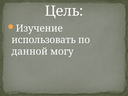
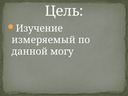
использовать: использовать -> измеряемый (44, 40)
